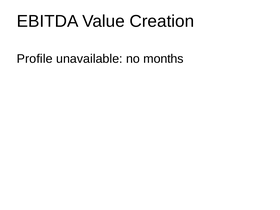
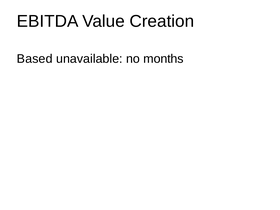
Profile: Profile -> Based (35, 59)
